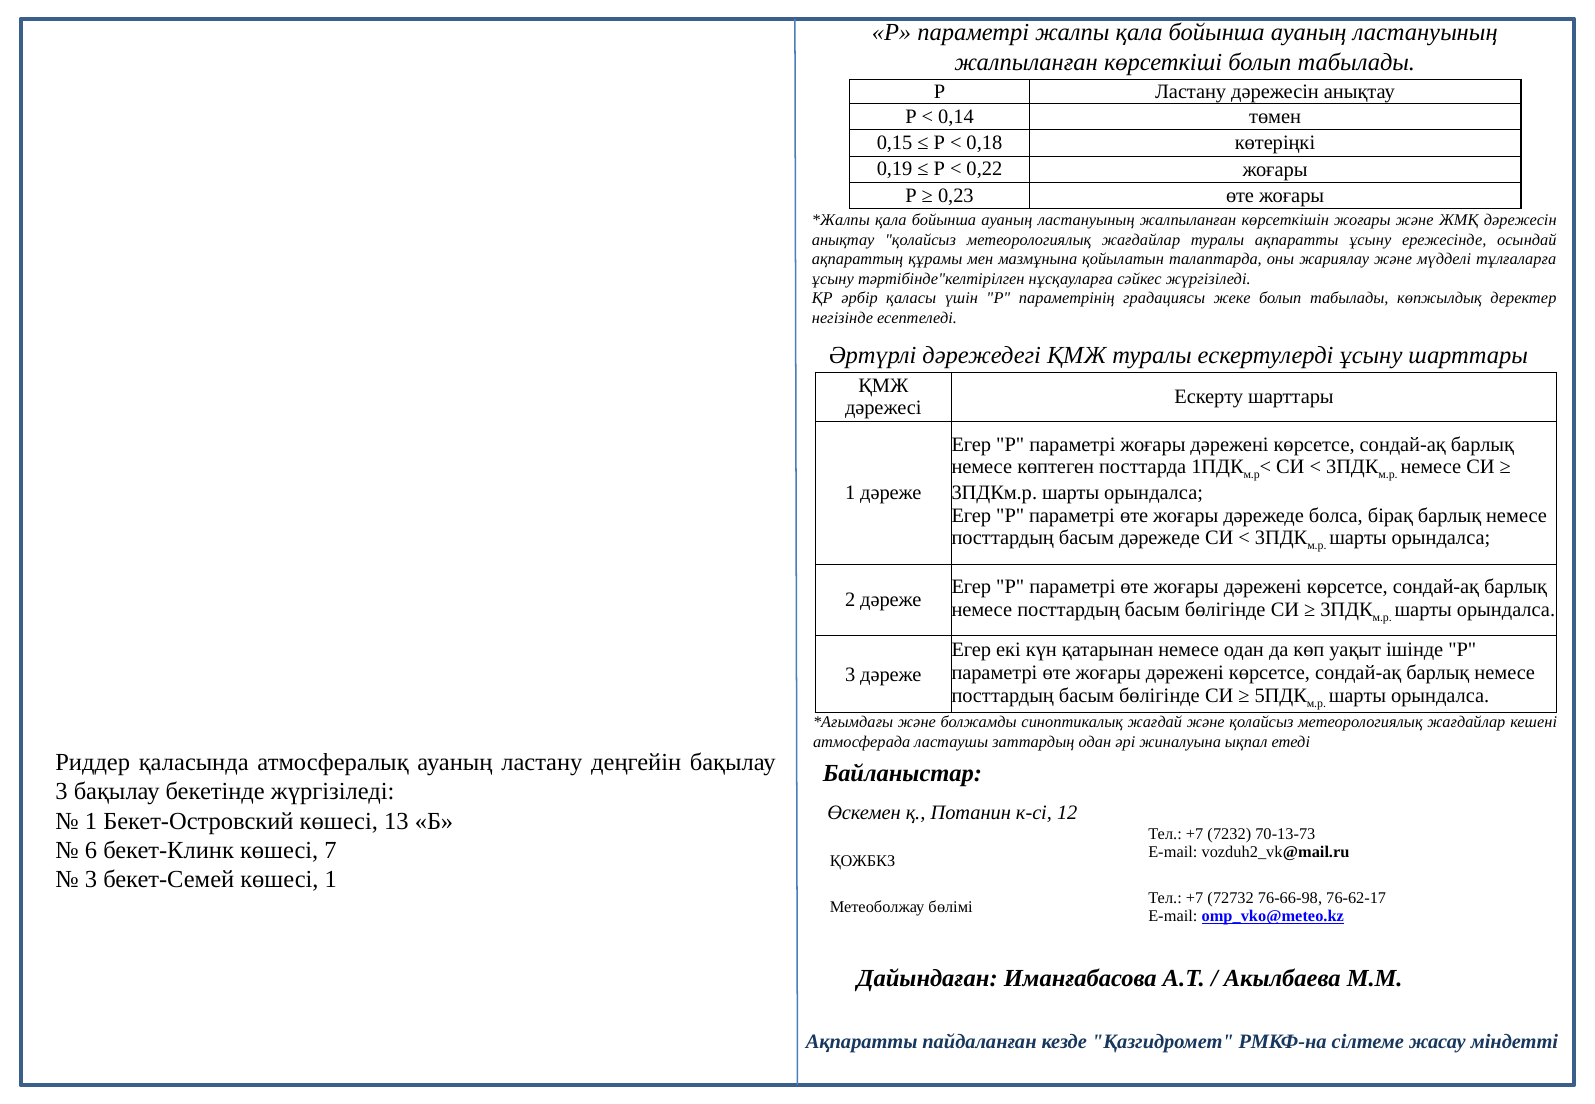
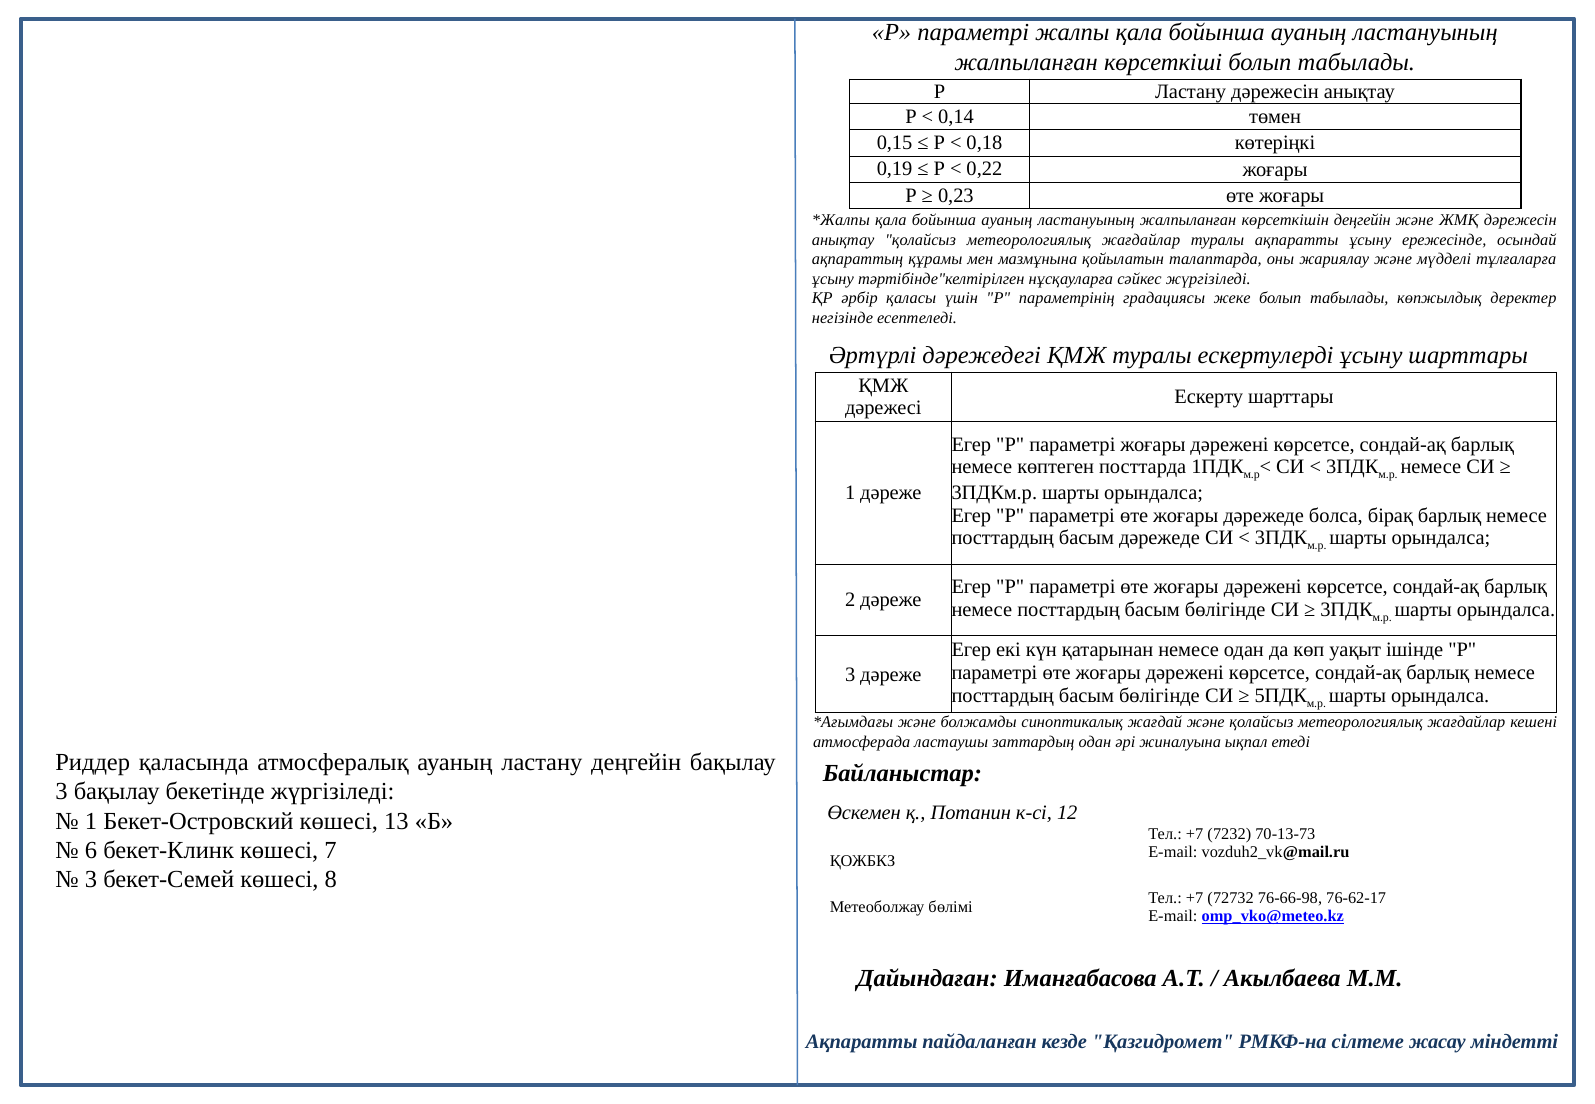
көрсеткішін жоғары: жоғары -> деңгейін (1362, 220)
көшесі 1: 1 -> 8 (331, 880)
